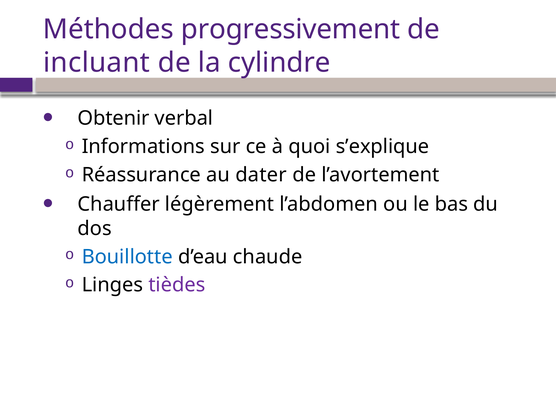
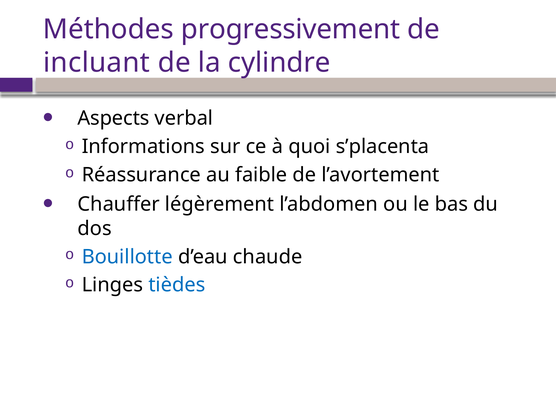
Obtenir: Obtenir -> Aspects (114, 118)
s’explique: s’explique -> s’placenta (382, 146)
dater: dater -> faible (261, 175)
tièdes colour: purple -> blue (177, 285)
